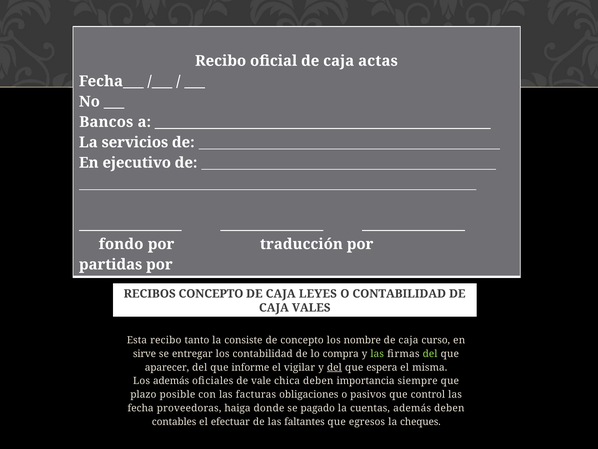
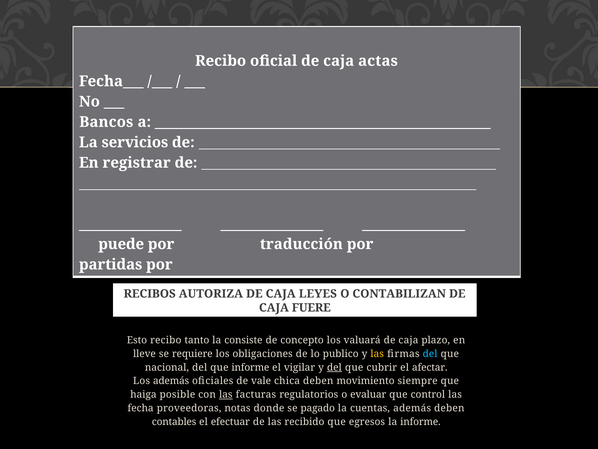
ejecutivo: ejecutivo -> registrar (137, 163)
fondo: fondo -> puede (121, 244)
RECIBOS CONCEPTO: CONCEPTO -> AUTORIZA (211, 293)
O CONTABILIDAD: CONTABILIDAD -> CONTABILIZAN (399, 293)
VALES: VALES -> FUERE (311, 307)
Esta: Esta -> Esto (137, 340)
nombre: nombre -> valuará (362, 340)
curso: curso -> plazo (436, 340)
sirve: sirve -> lleve (144, 353)
entregar: entregar -> requiere (192, 353)
los contabilidad: contabilidad -> obligaciones (263, 353)
compra: compra -> publico (341, 353)
las colour: light green -> yellow (377, 353)
del colour: light green -> light blue (430, 353)
aparecer: aparecer -> nacional (167, 367)
espera: espera -> cubrir (382, 367)
misma: misma -> afectar (430, 367)
importancia: importancia -> movimiento (366, 381)
plazo: plazo -> haiga (143, 394)
las underline: none -> present (226, 394)
obligaciones: obligaciones -> regulatorios (309, 394)
pasivos: pasivos -> evaluar (368, 394)
haiga: haiga -> notas (237, 408)
faltantes: faltantes -> recibido (304, 421)
la cheques: cheques -> informe (420, 421)
